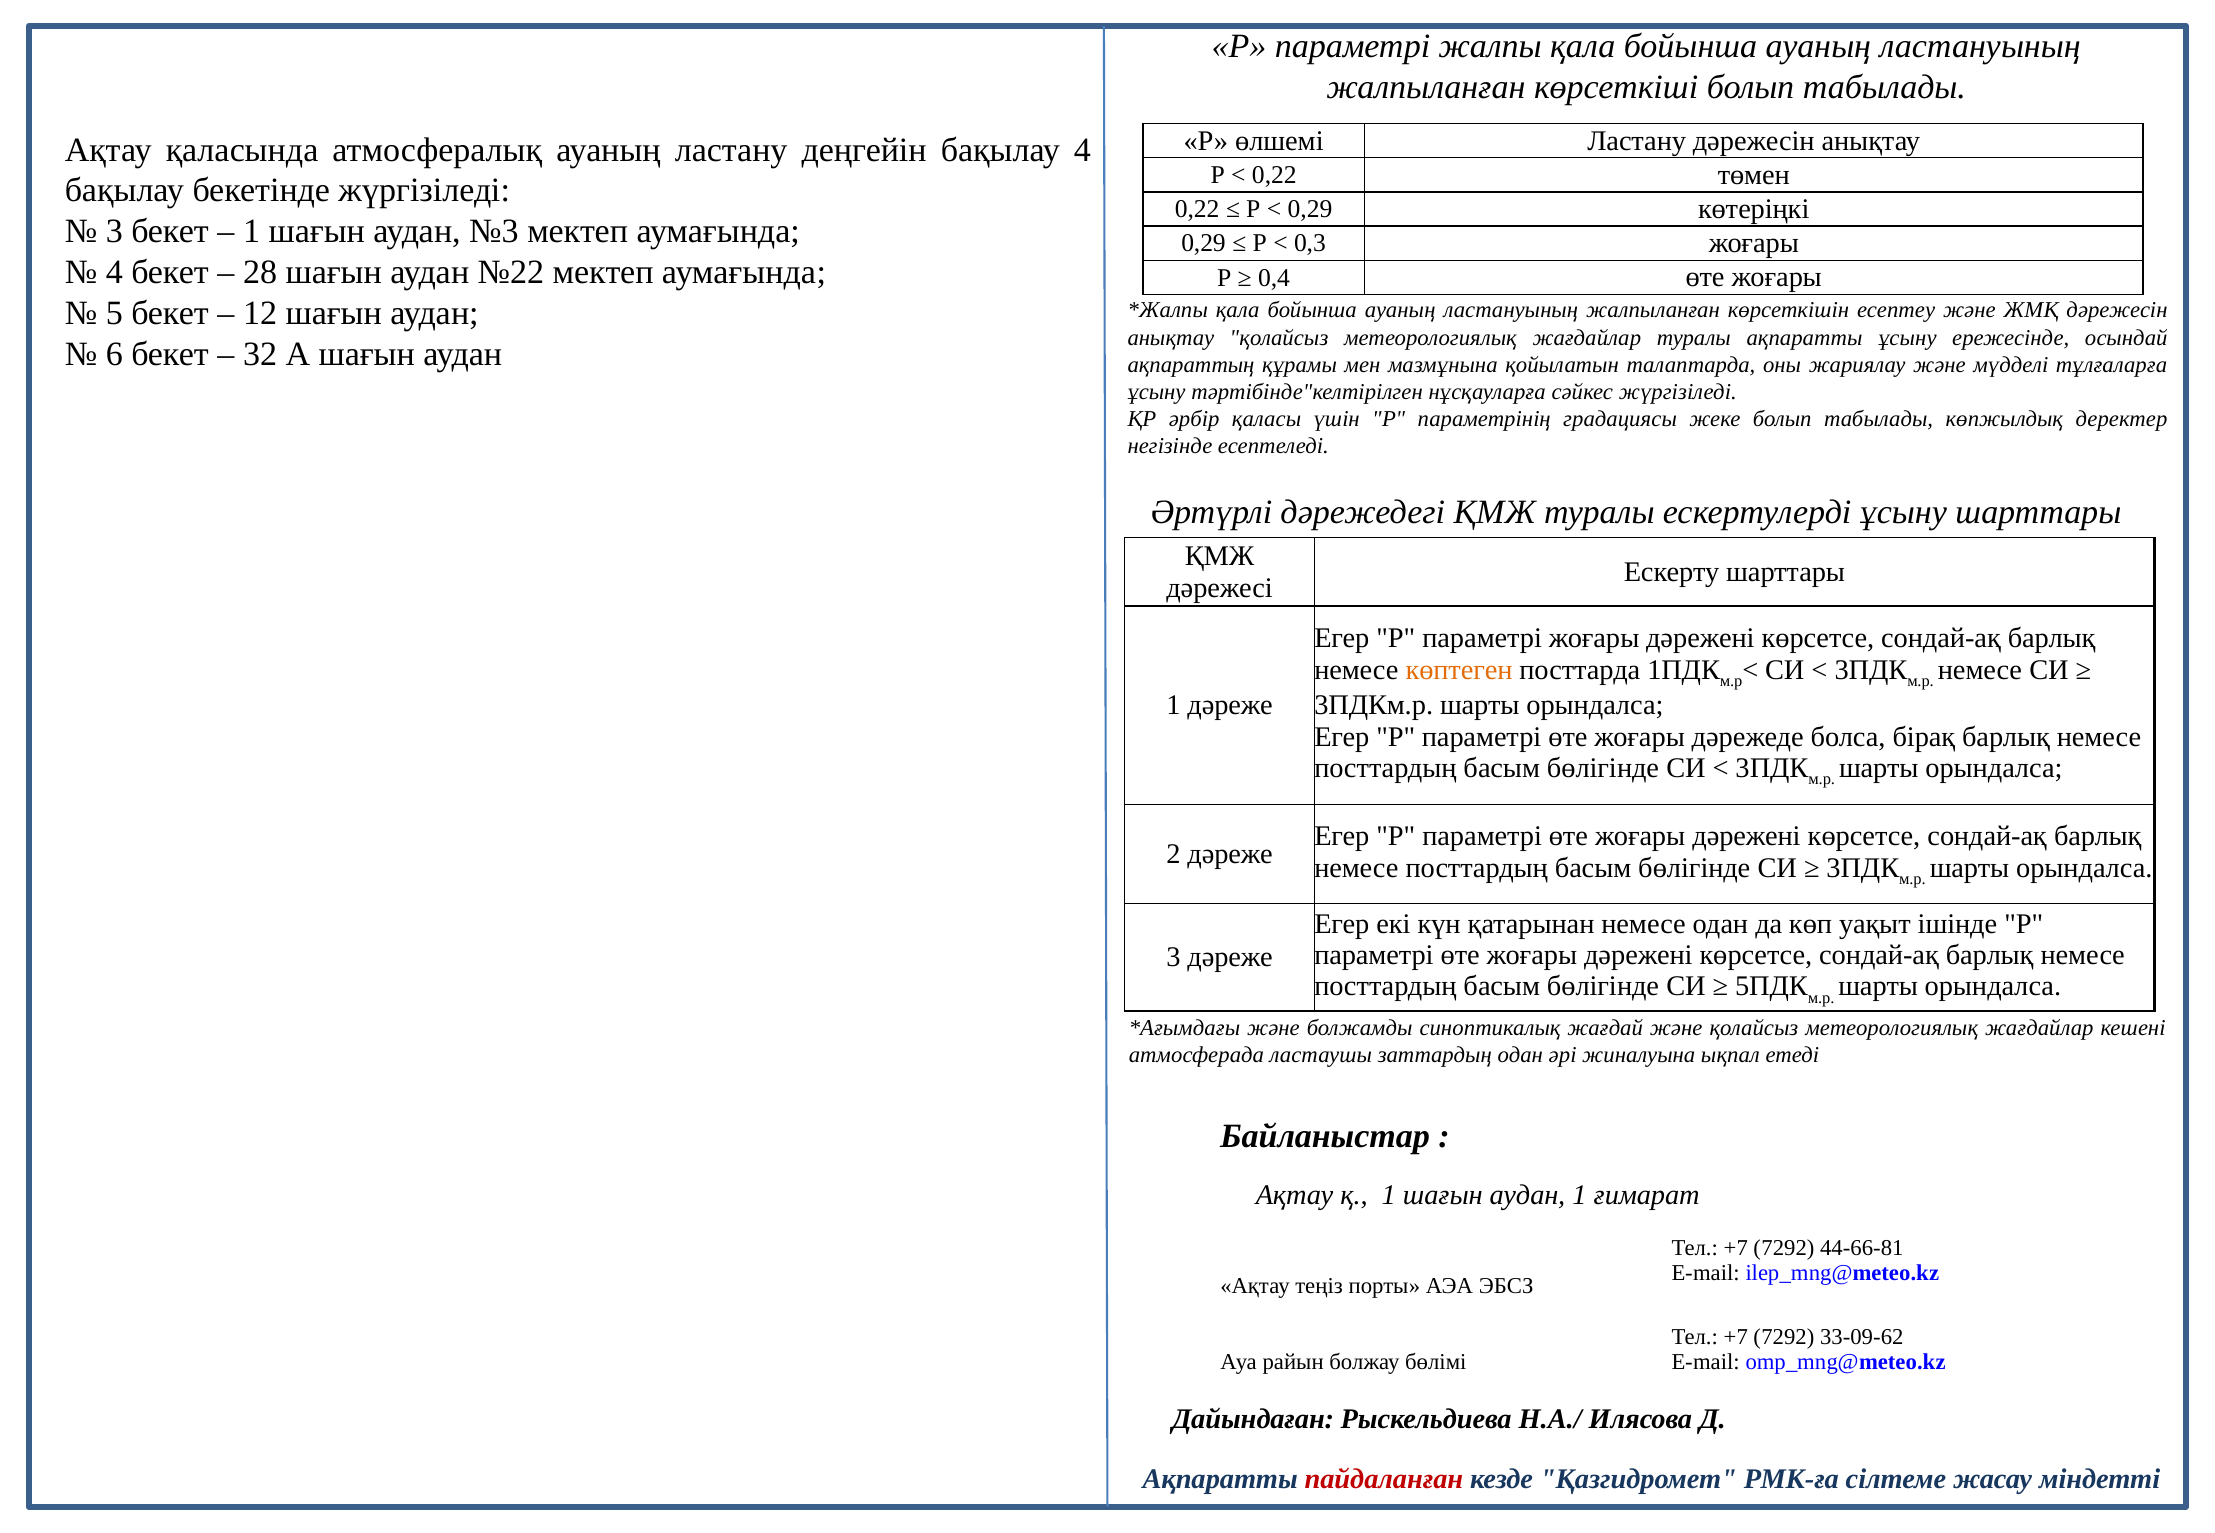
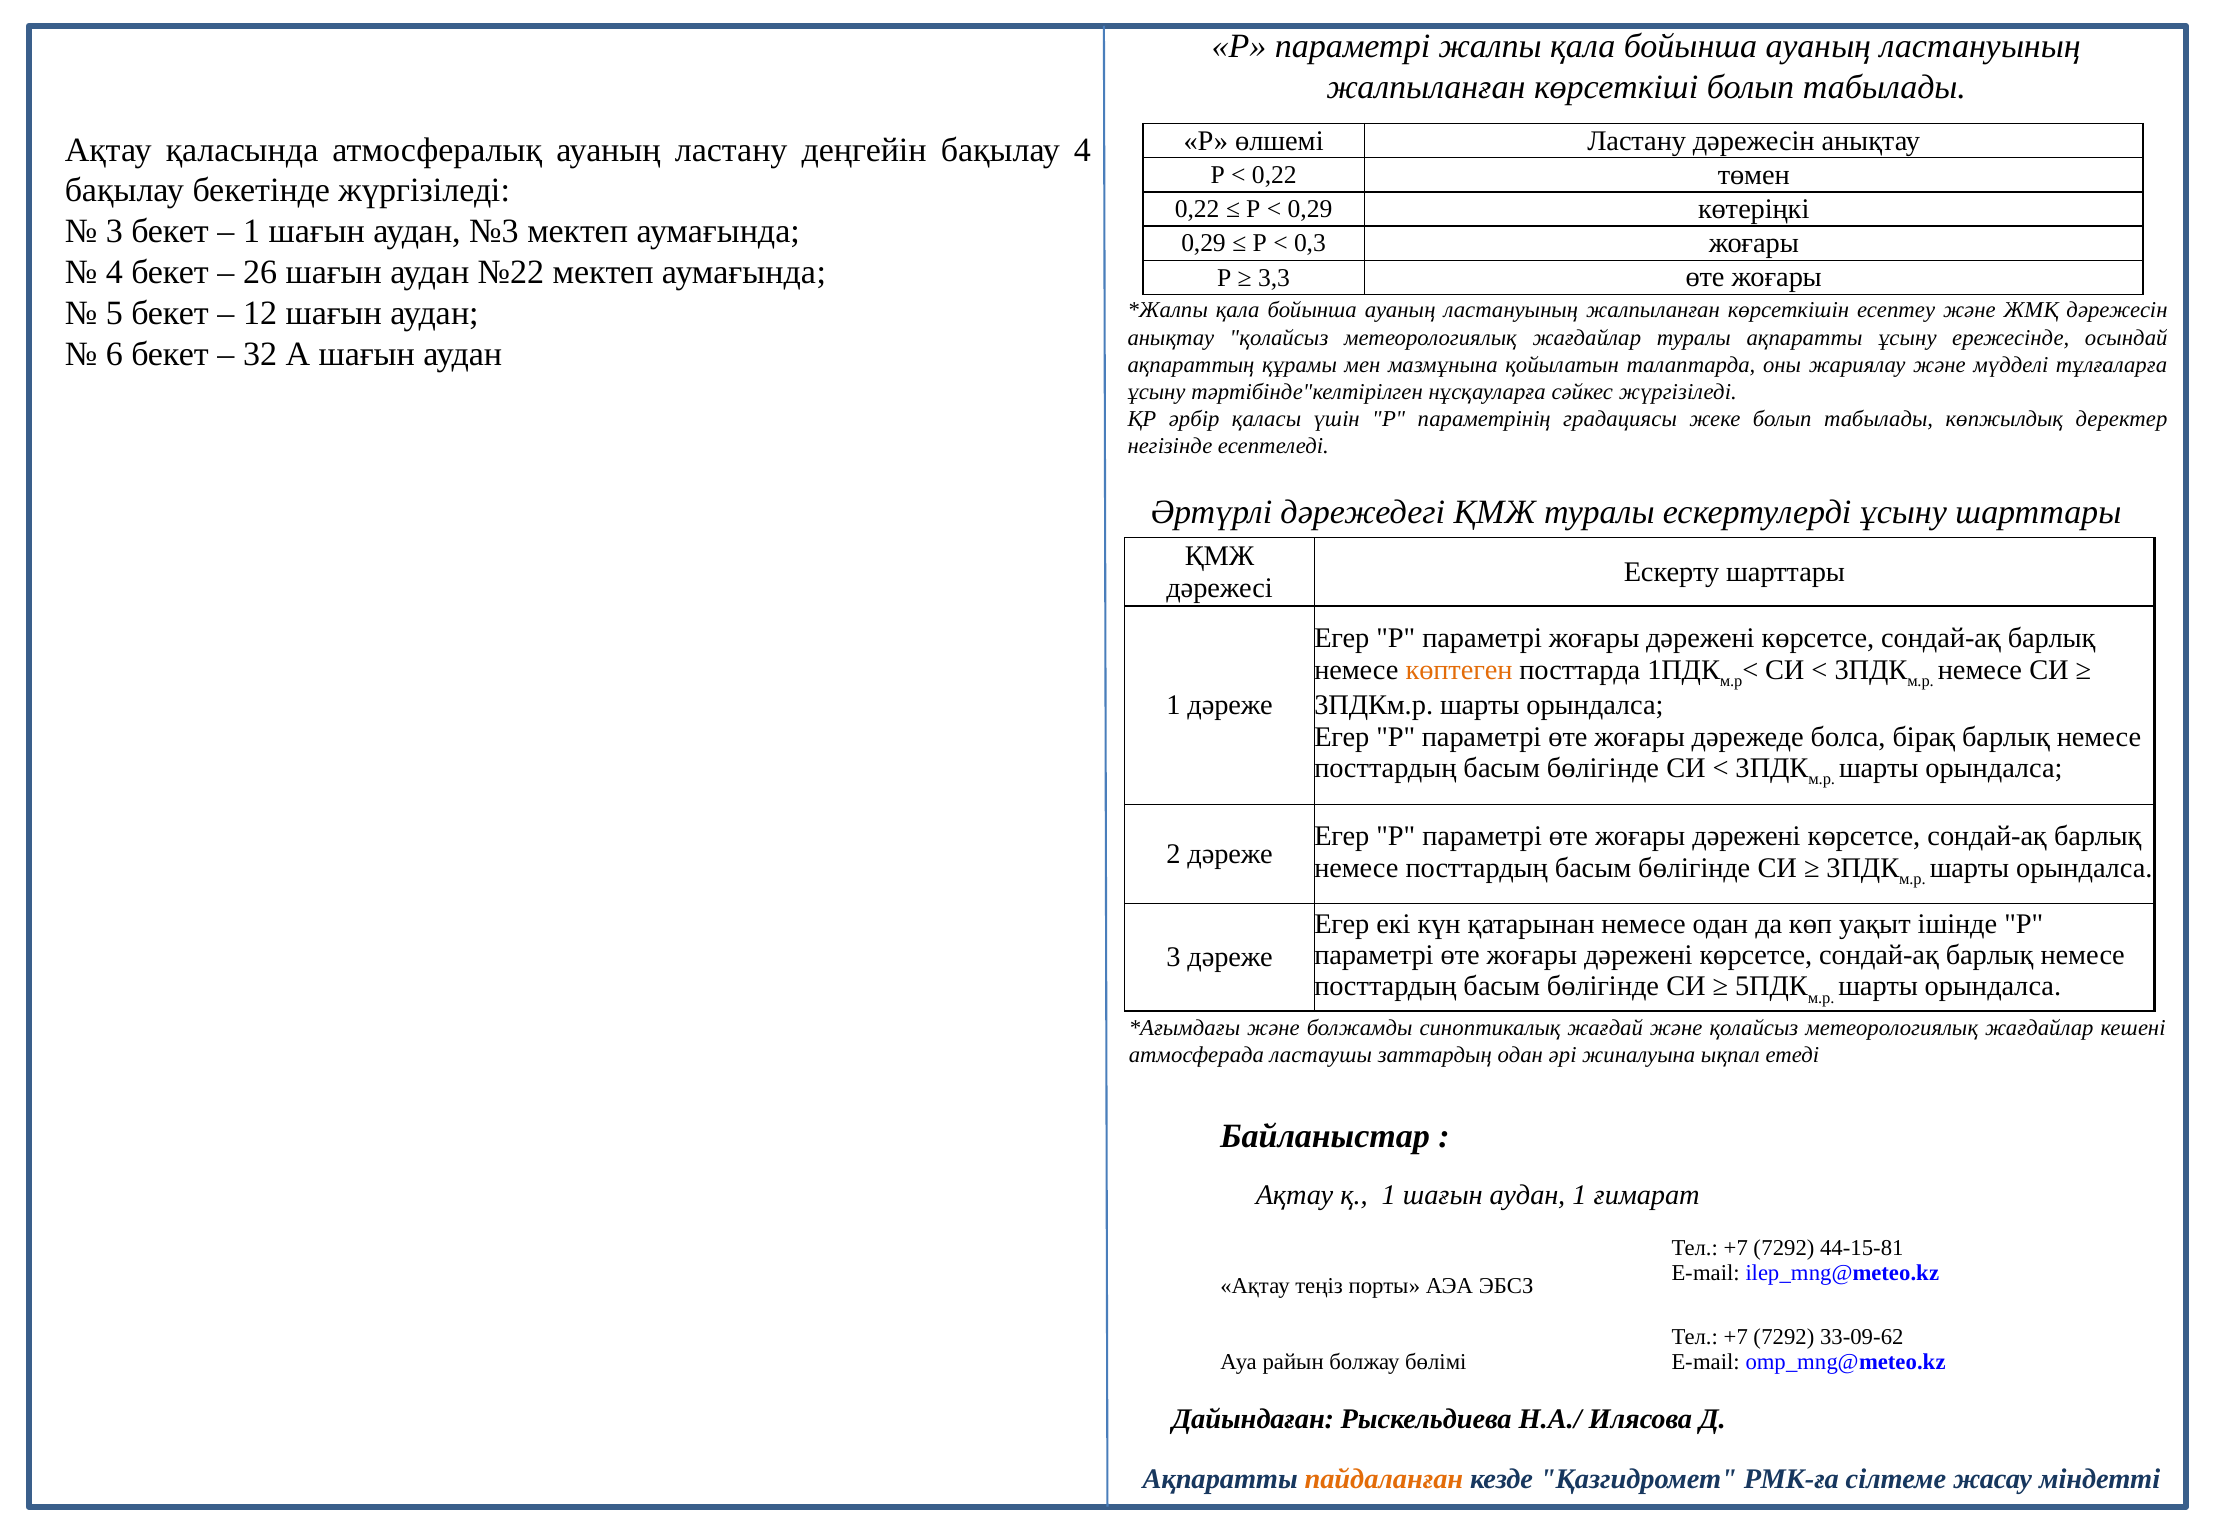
28: 28 -> 26 (260, 273)
0,4: 0,4 -> 3,3 (1274, 278)
44-66-81: 44-66-81 -> 44-15-81 (1862, 1248)
пайдаланған colour: red -> orange (1384, 1479)
